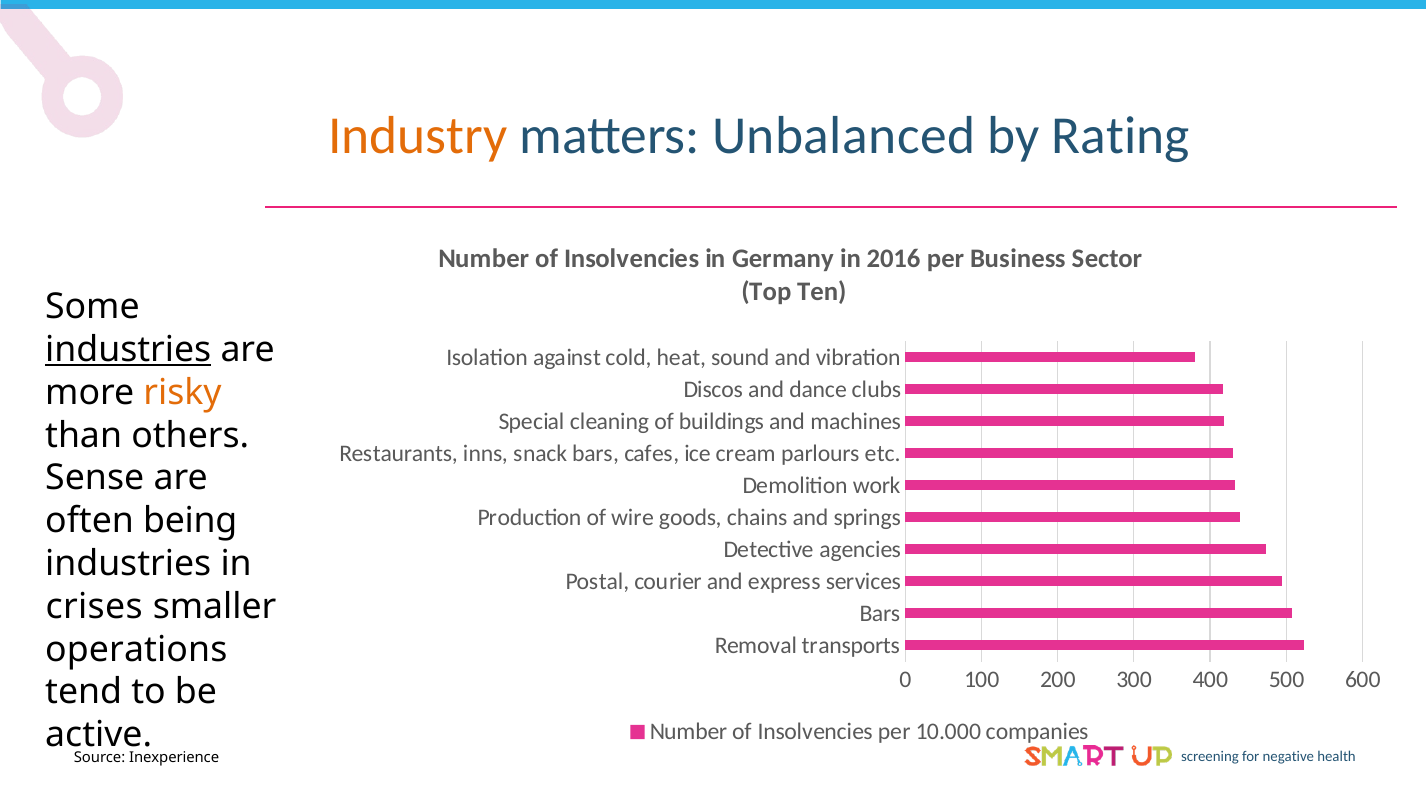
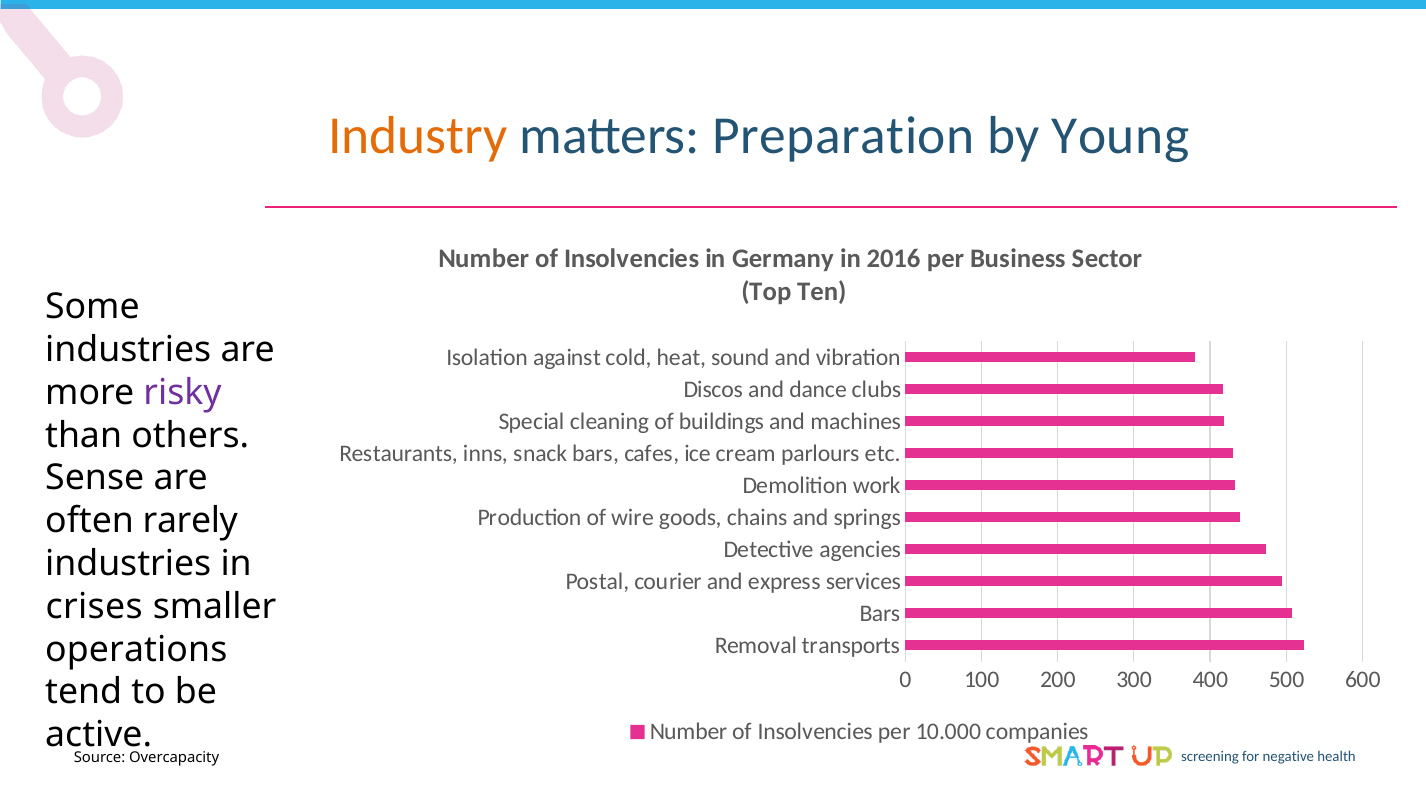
Unbalanced: Unbalanced -> Preparation (844, 136)
Rating: Rating -> Young (1120, 136)
industries underline: present -> none (128, 350)
risky colour: orange -> purple (183, 393)
being: being -> rarely (190, 521)
Inexperience: Inexperience -> Overcapacity (174, 757)
